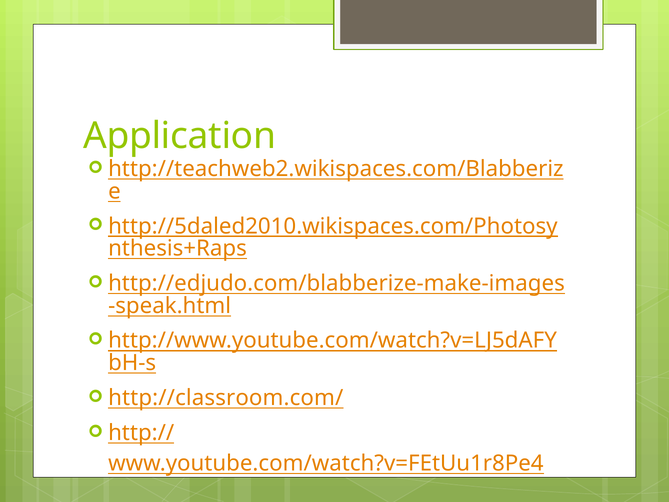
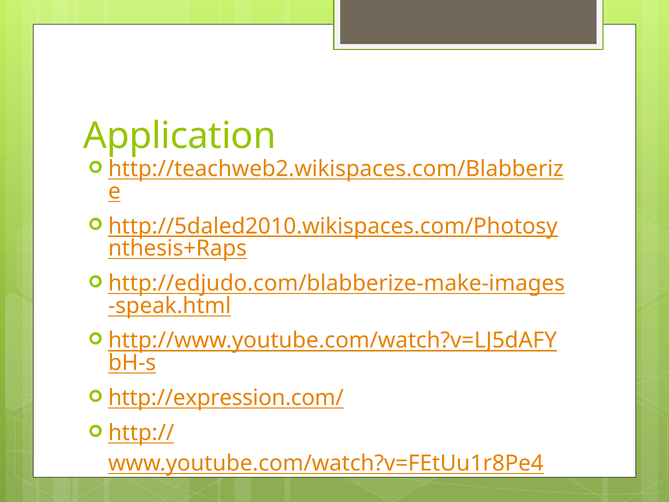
http://classroom.com/: http://classroom.com/ -> http://expression.com/ (226, 398)
